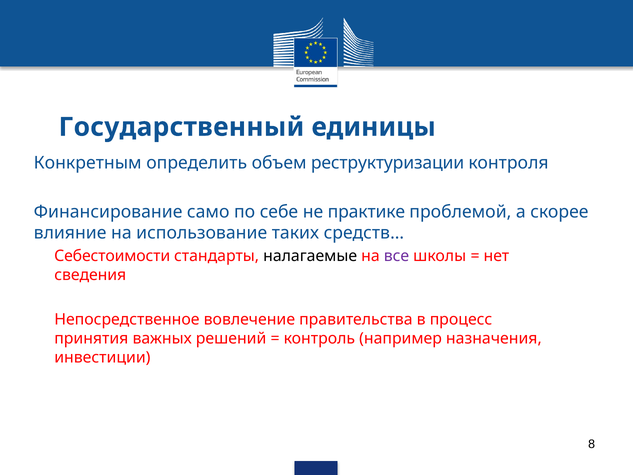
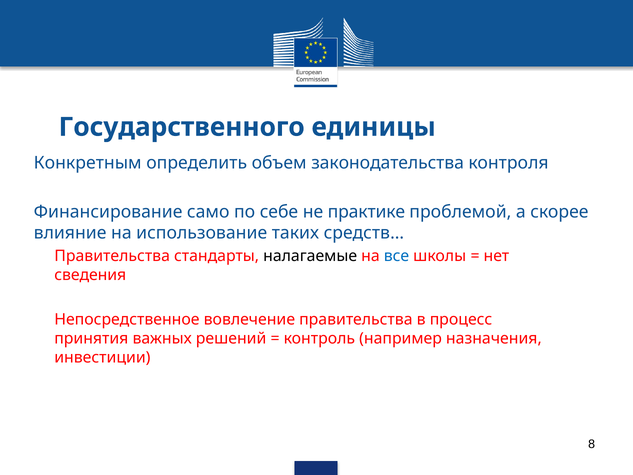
Государственный: Государственный -> Государственного (182, 127)
реструктуризации: реструктуризации -> законодательства (388, 163)
Себестоимости: Себестоимости -> Правительства (112, 256)
все colour: purple -> blue (396, 256)
